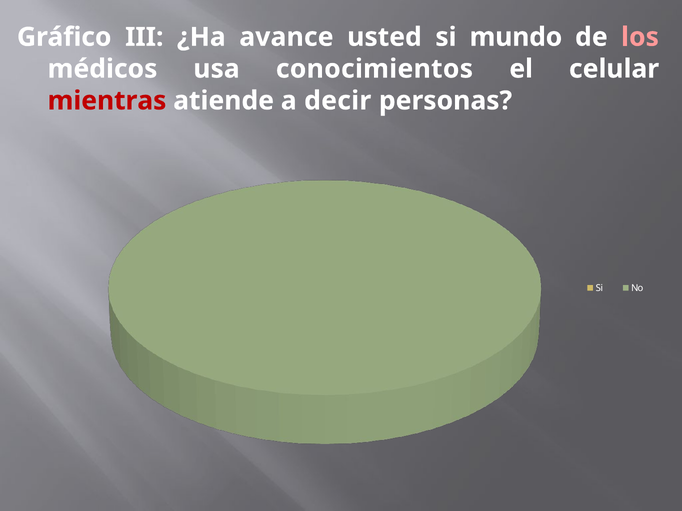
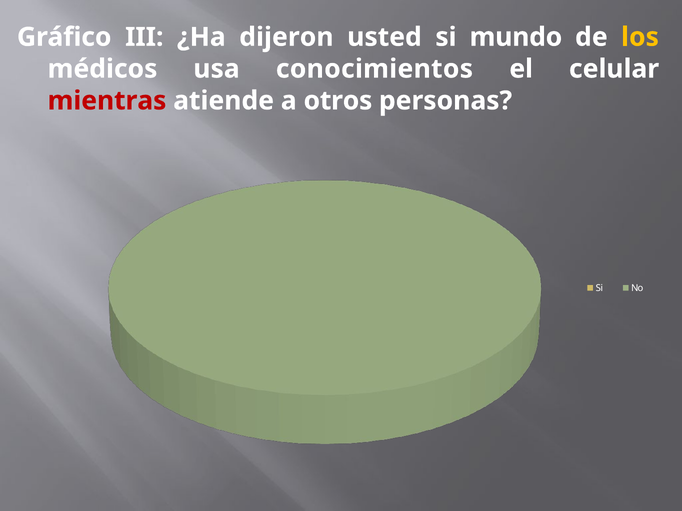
avance: avance -> dijeron (286, 37)
los colour: pink -> yellow (640, 37)
decir: decir -> otros (338, 101)
